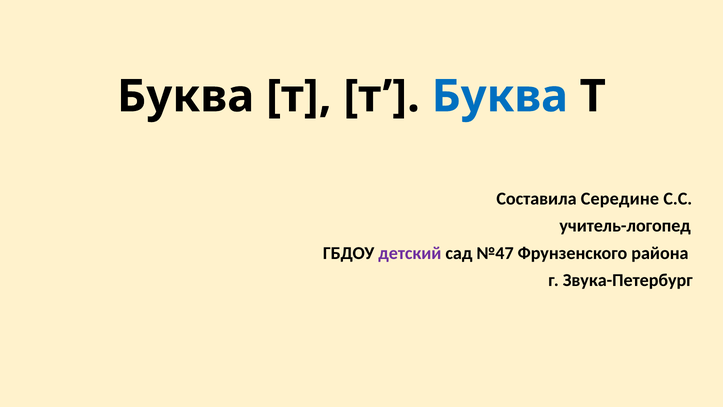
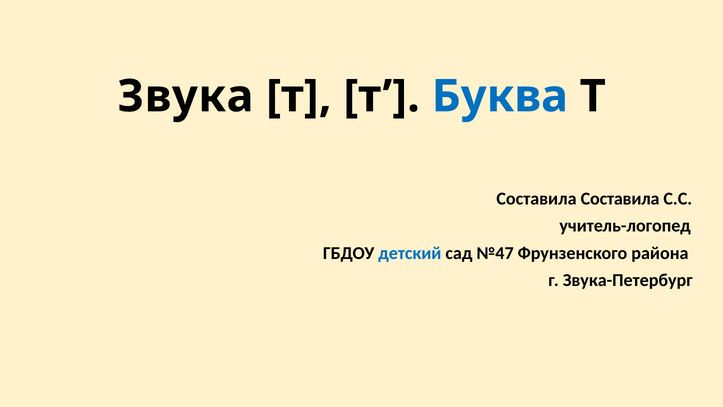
Буква: Буква -> Звука (185, 96)
Составила Середине: Середине -> Составила (620, 199)
детский colour: purple -> blue (410, 253)
